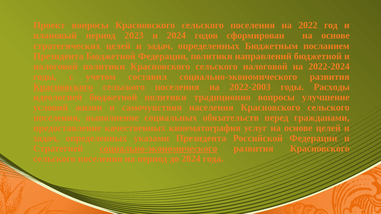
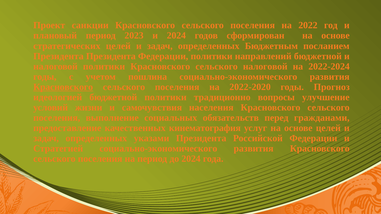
Проект вопросы: вопросы -> санкции (90, 25)
Президента Бюджетной: Бюджетной -> Президента (111, 56)
составил: составил -> пошлина (148, 77)
2022-2003: 2022-2003 -> 2022-2020 (250, 87)
Расходы: Расходы -> Прогноз (332, 87)
социально-экономического underline: present -> none (158, 149)
